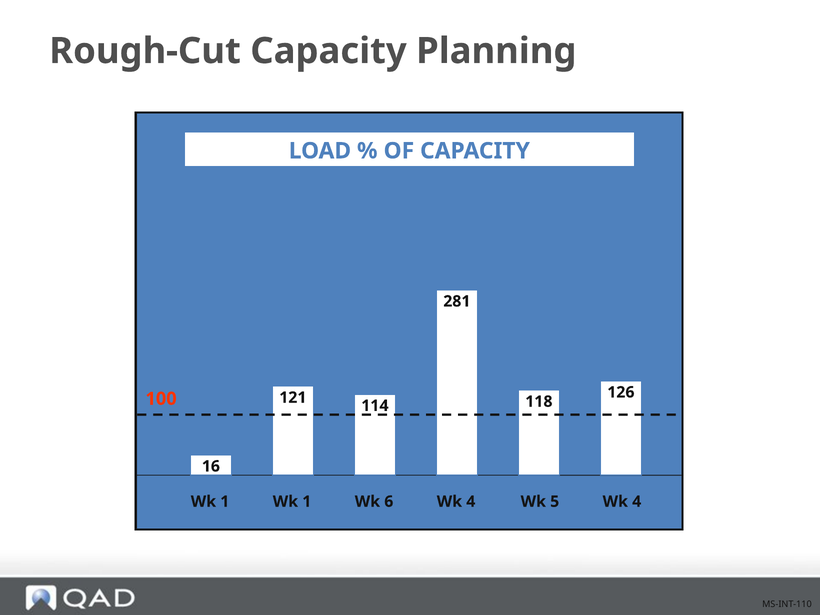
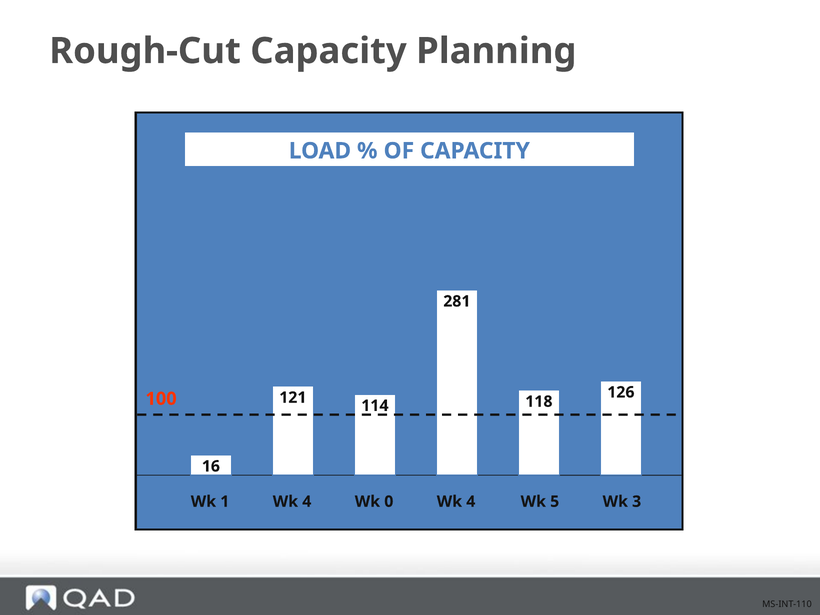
1: 1 -> 4 (307, 502)
6: 6 -> 0 (389, 502)
5 Wk 4: 4 -> 3 (637, 502)
